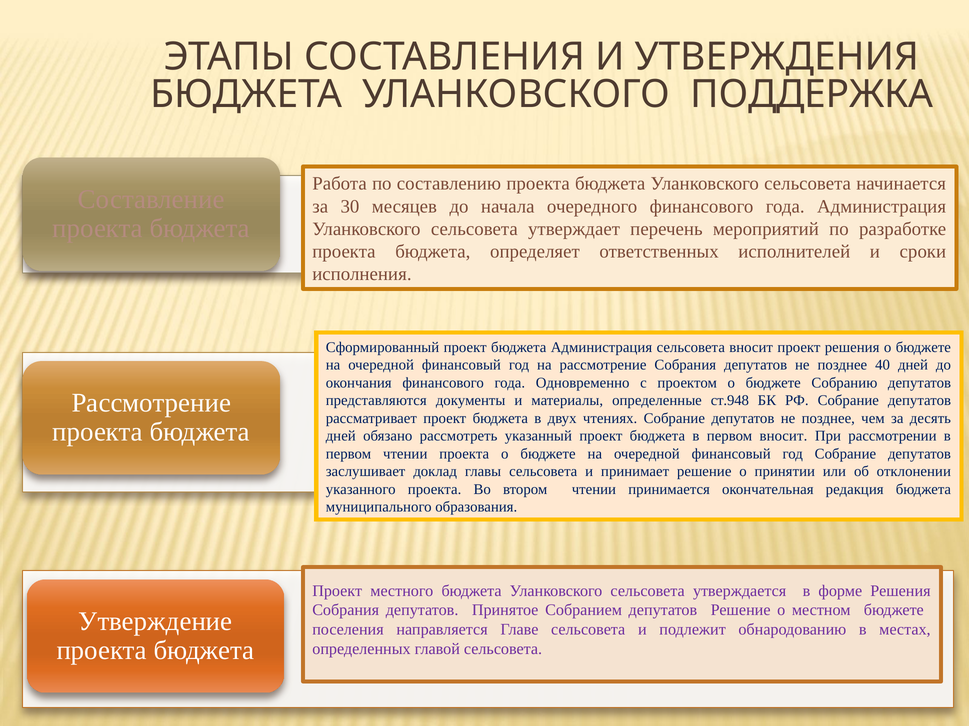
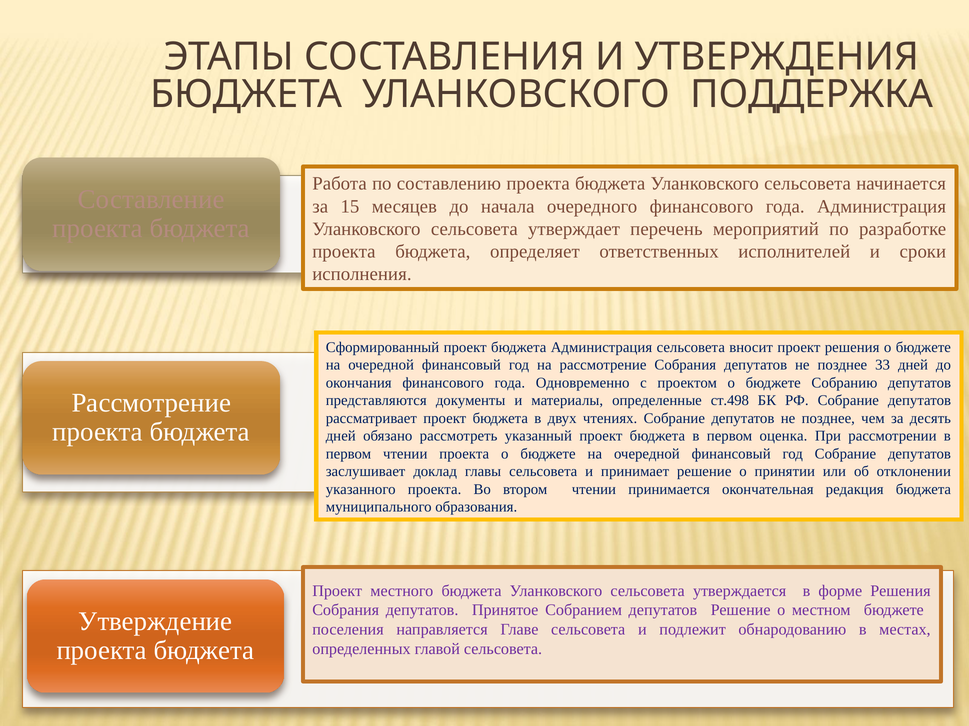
30: 30 -> 15 (350, 207)
40: 40 -> 33 (883, 365)
ст.948: ст.948 -> ст.498 (730, 401)
первом вносит: вносит -> оценка (783, 436)
